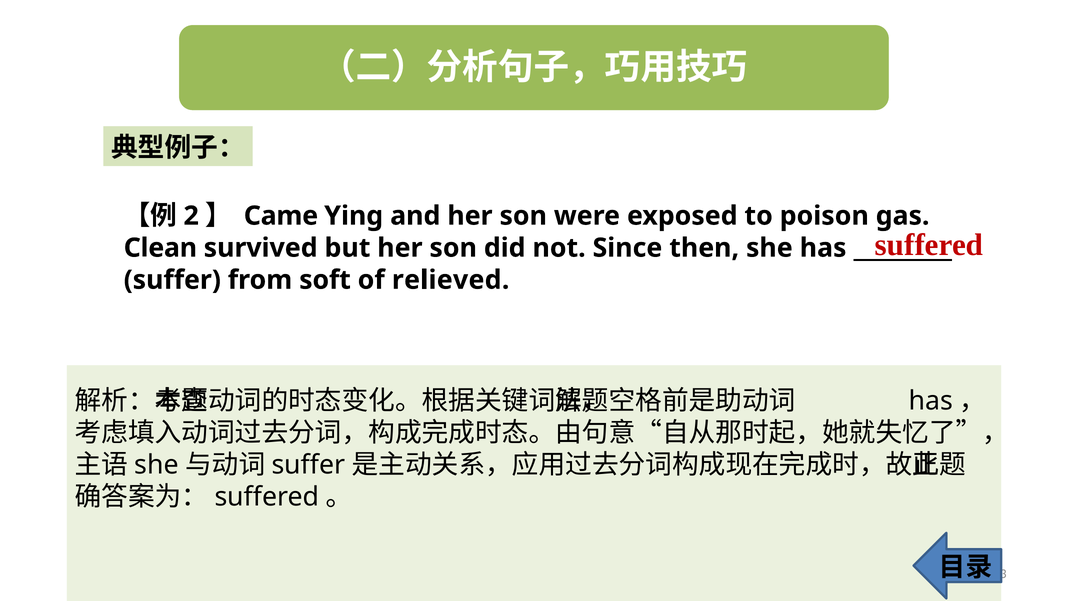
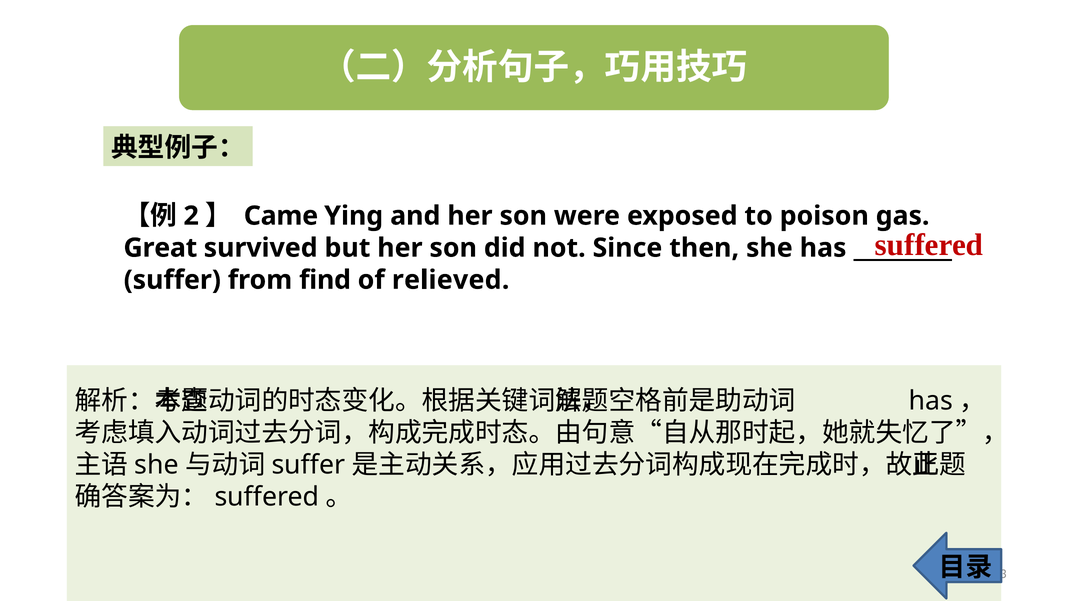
Clean: Clean -> Great (160, 248)
soft: soft -> find (325, 280)
